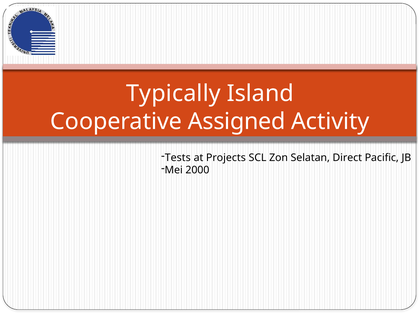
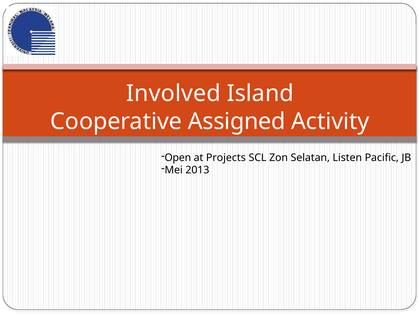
Typically: Typically -> Involved (173, 94)
Tests: Tests -> Open (178, 158)
Direct: Direct -> Listen (347, 158)
2000: 2000 -> 2013 (197, 170)
